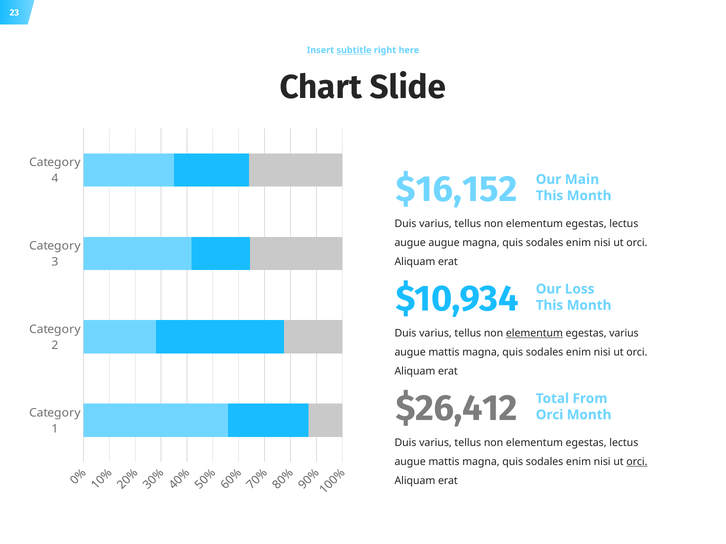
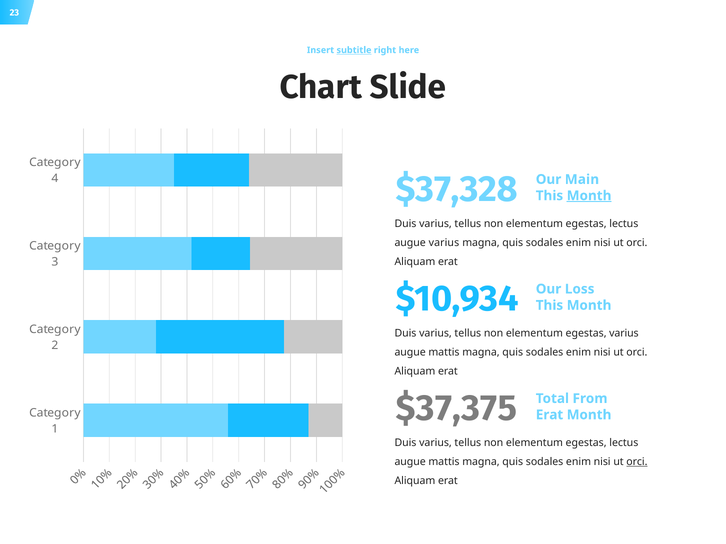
$16,152: $16,152 -> $37,328 (457, 189)
Month underline: none -> present (589, 196)
augue augue: augue -> varius (444, 243)
elementum underline: present -> none (534, 334)
$26,412: $26,412 -> $37,375 (456, 409)
Orci: Orci -> Erat (549, 415)
